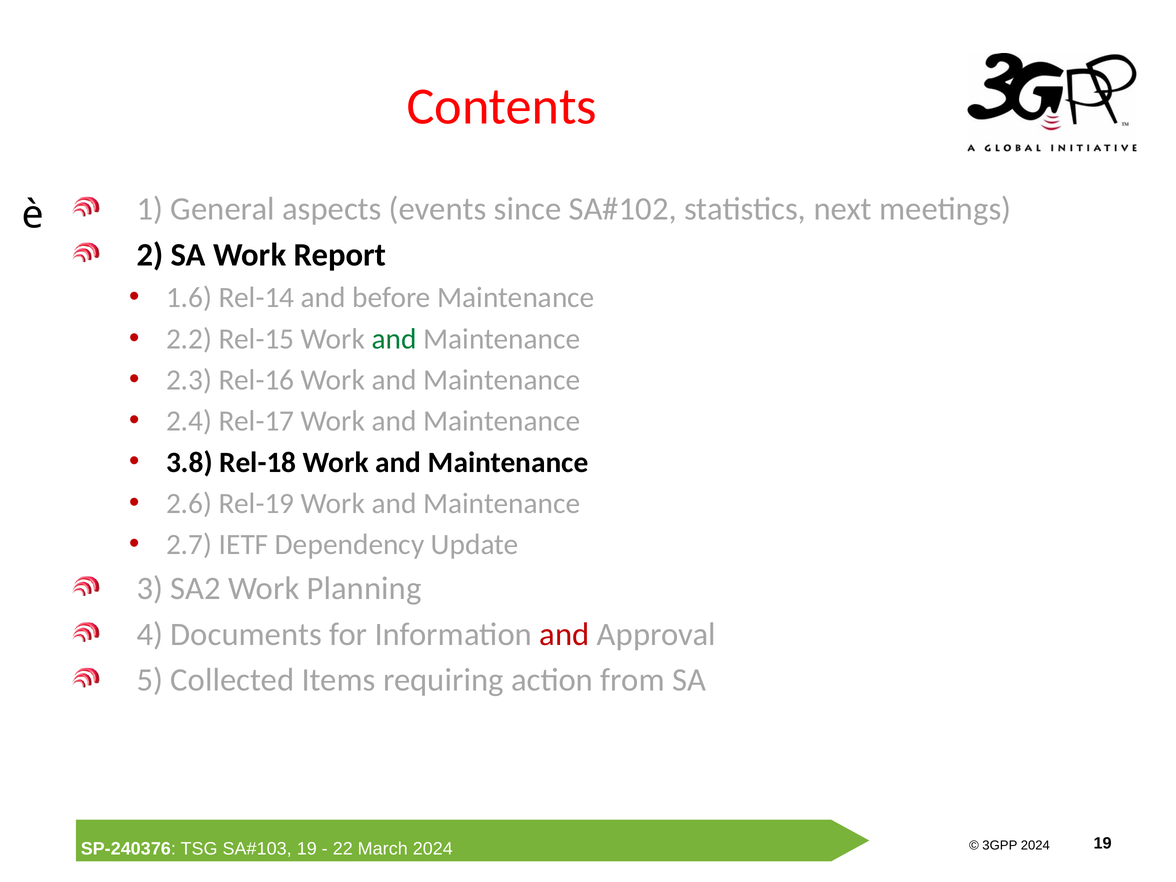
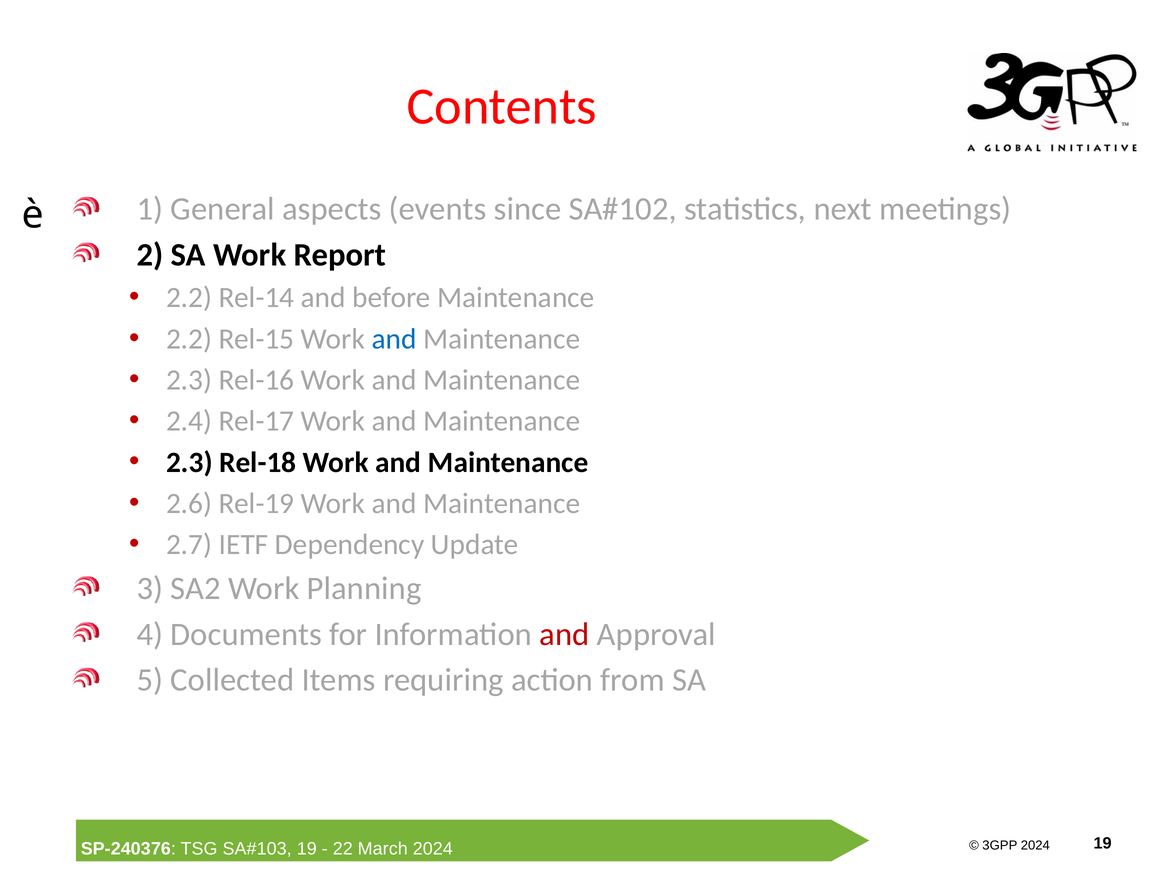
1.6: 1.6 -> 2.2 (189, 298)
and colour: green -> blue (394, 339)
3.8: 3.8 -> 2.3 (189, 462)
